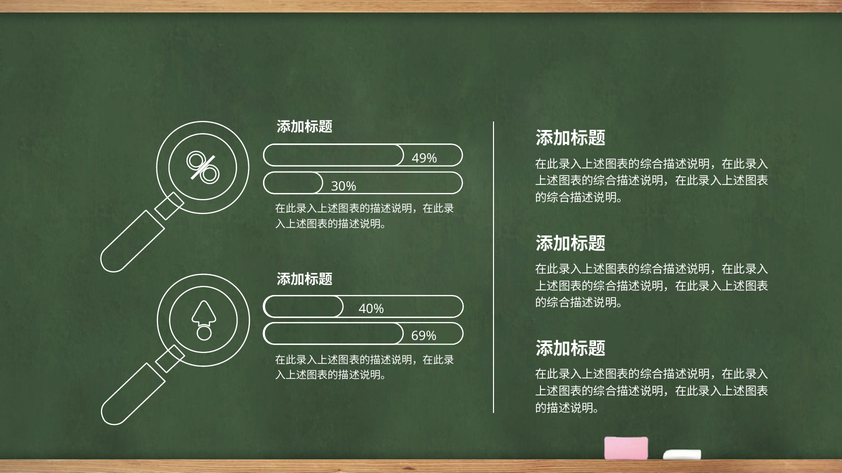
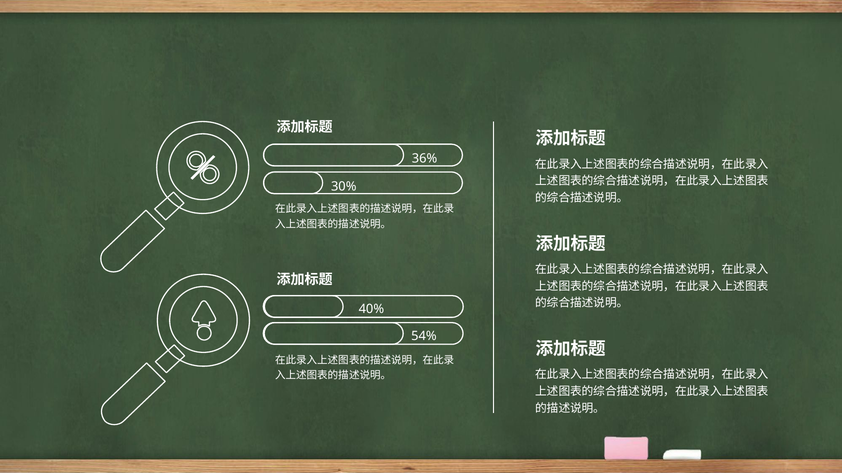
49%: 49% -> 36% (424, 159)
69%: 69% -> 54% (424, 336)
